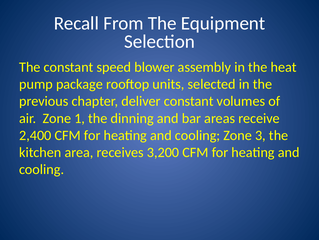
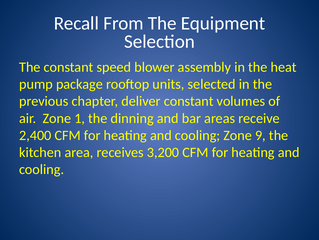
3: 3 -> 9 (260, 135)
